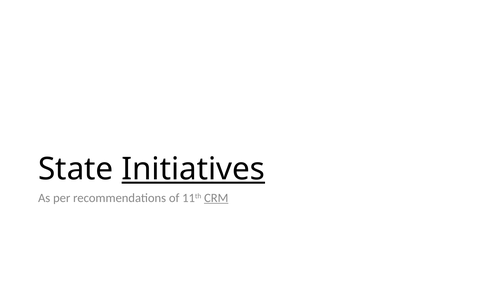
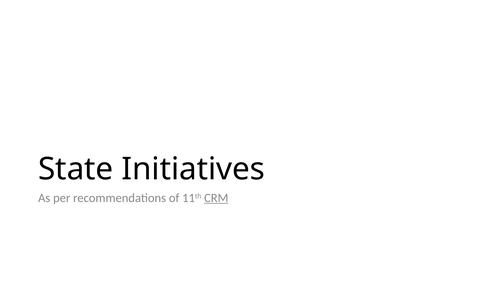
Initiatives underline: present -> none (193, 169)
